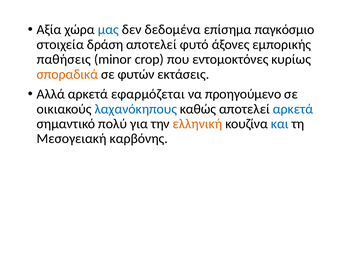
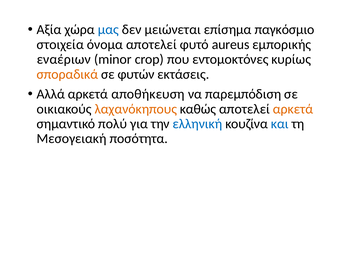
δεδομένα: δεδομένα -> μειώνεται (173, 30)
δράση: δράση -> όνομα (105, 44)
άξονες: άξονες -> aureus (231, 44)
παθήσεις: παθήσεις -> εναέριων (64, 59)
εφαρμόζεται: εφαρμόζεται -> αποθήκευση (148, 94)
προηγούμενο: προηγούμενο -> παρεμπόδιση (243, 94)
λαχανόκηπους colour: blue -> orange (136, 109)
αρκετά colour: blue -> orange (293, 109)
ελληνική colour: orange -> blue (197, 124)
καρβόνης: καρβόνης -> ποσότητα (139, 138)
